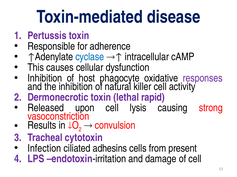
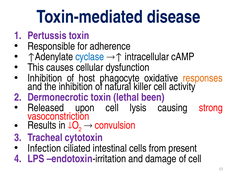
responses colour: purple -> orange (203, 78)
rapid: rapid -> been (153, 98)
adhesins: adhesins -> intestinal (110, 149)
